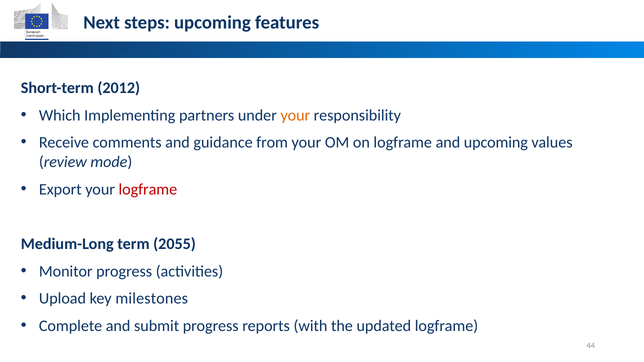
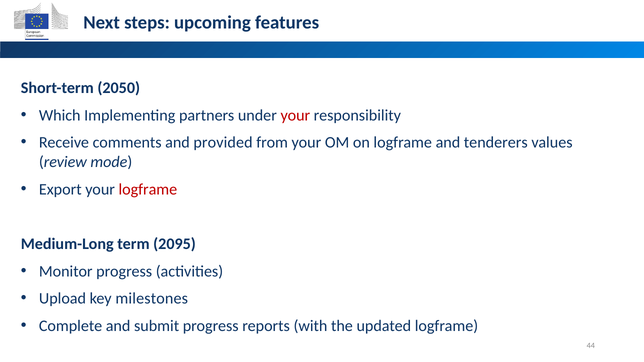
2012: 2012 -> 2050 (119, 88)
your colour: orange -> red (295, 115)
guidance: guidance -> provided (223, 143)
and upcoming: upcoming -> tenderers (496, 143)
2055: 2055 -> 2095 (175, 244)
